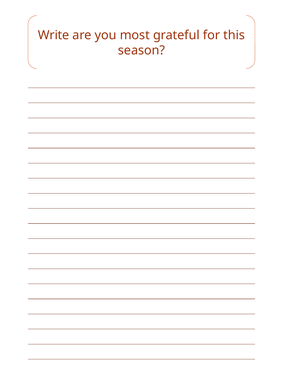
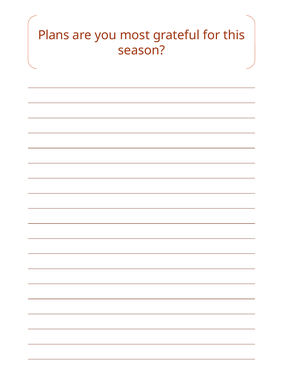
Write: Write -> Plans (54, 35)
